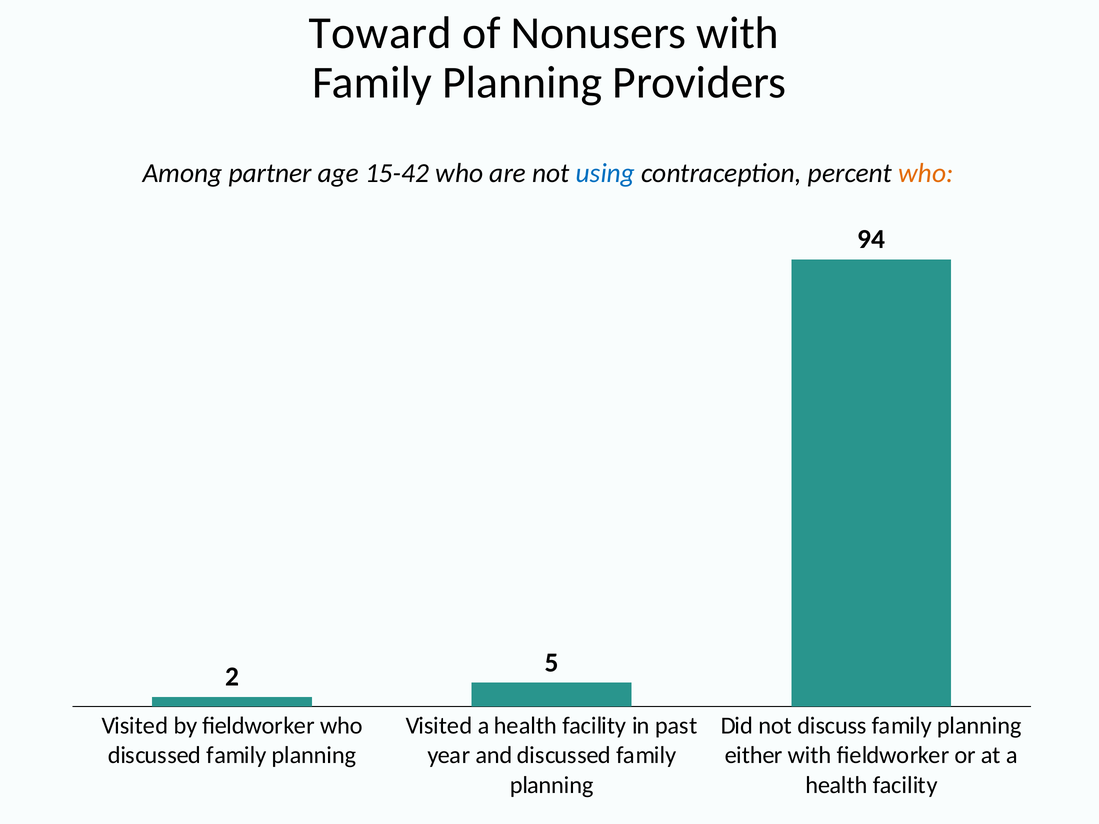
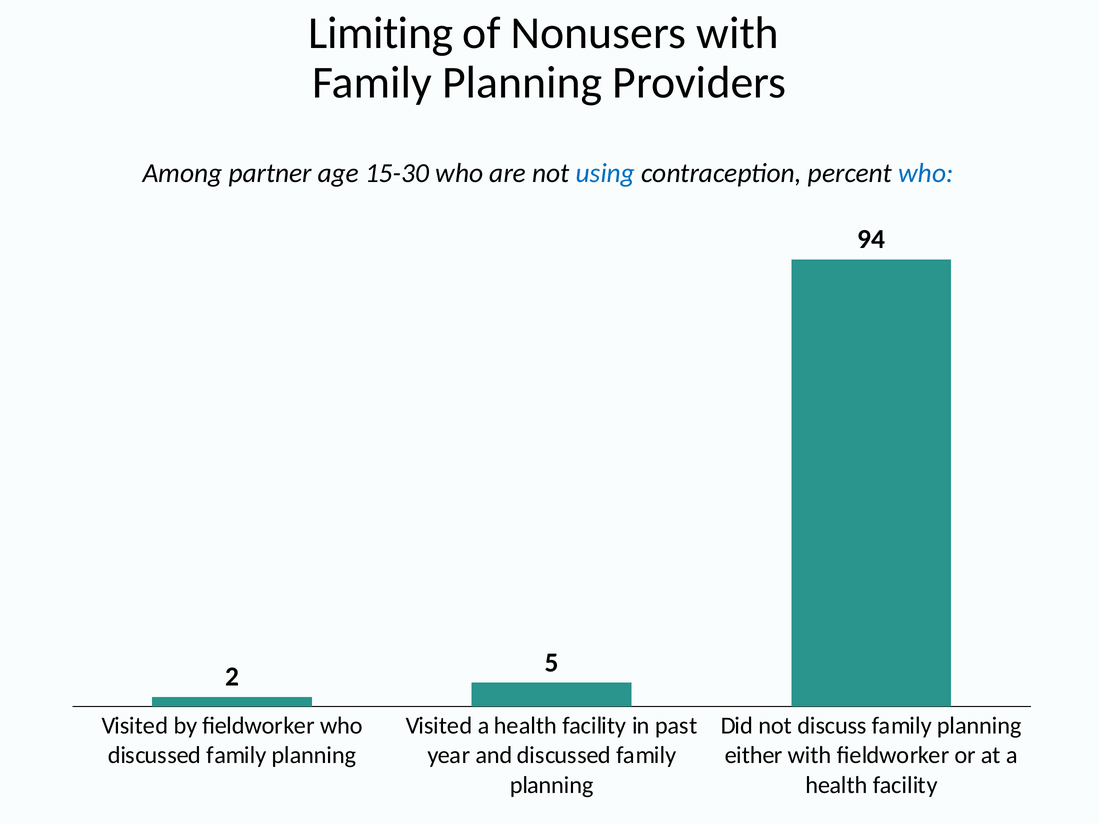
Toward: Toward -> Limiting (381, 33)
15-42: 15-42 -> 15-30 (397, 173)
who colour: orange -> blue (926, 173)
